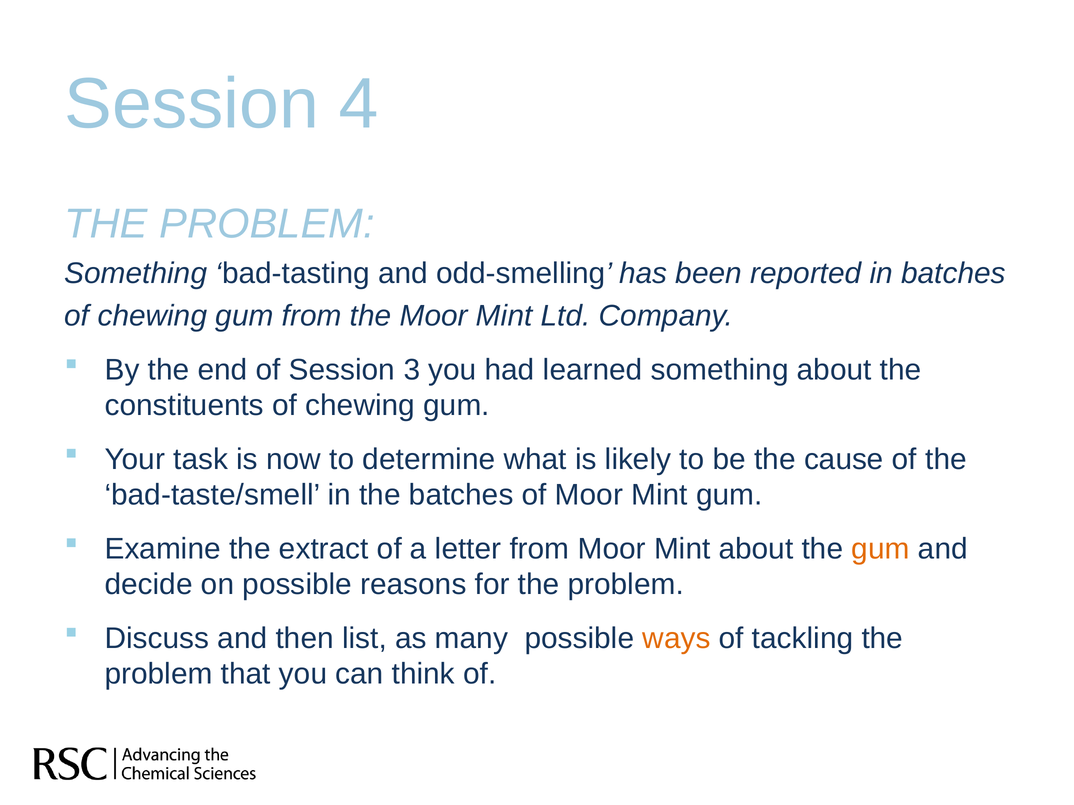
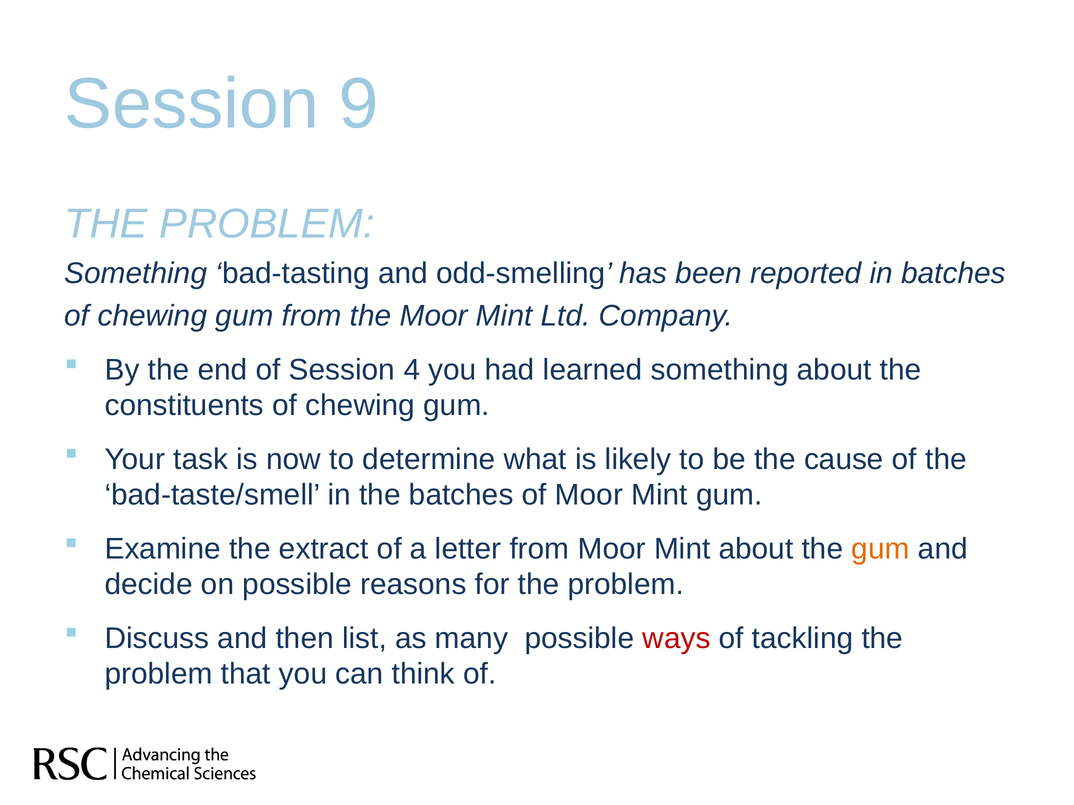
4: 4 -> 9 (359, 104)
3: 3 -> 4 (412, 370)
ways colour: orange -> red (676, 639)
